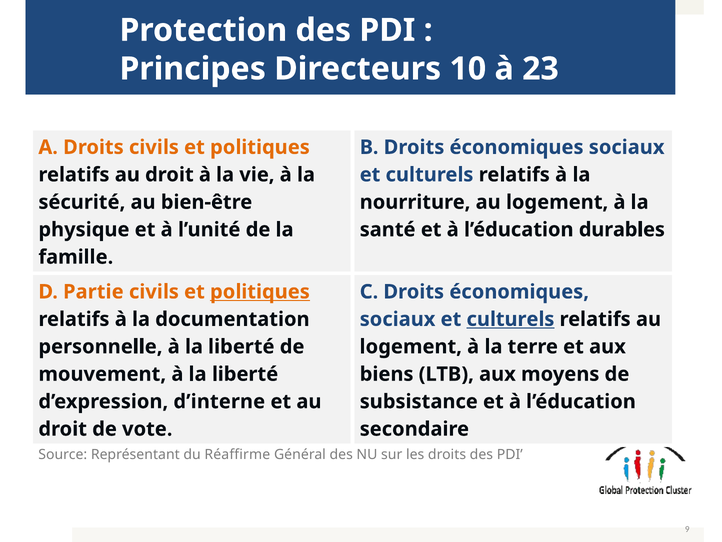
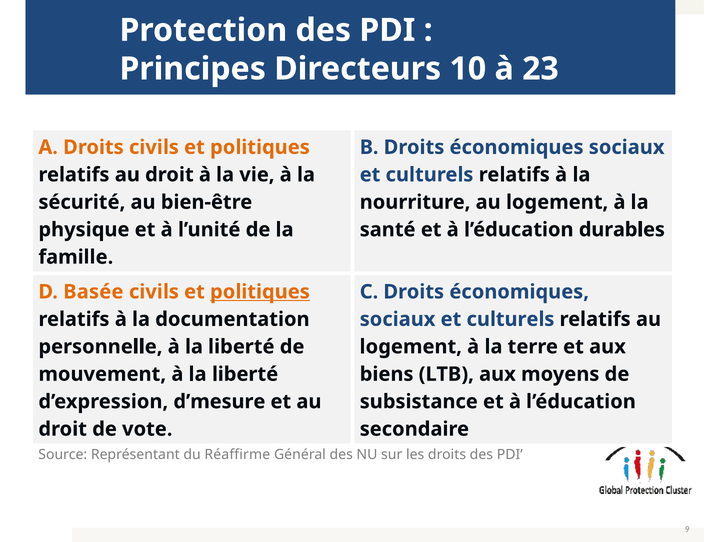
Partie: Partie -> Basée (93, 292)
culturels underline: present -> none (510, 319)
d’interne: d’interne -> d’mesure (219, 401)
